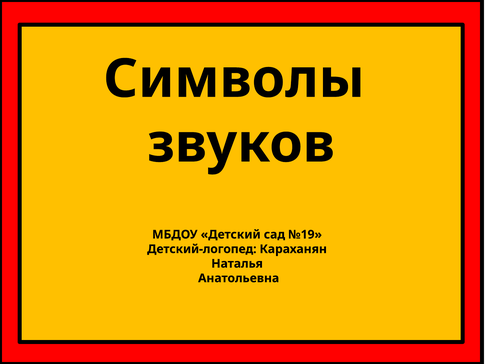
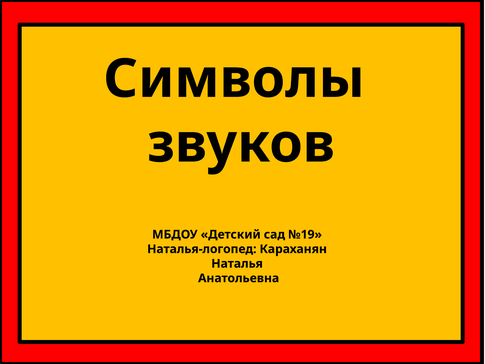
Детский-логопед: Детский-логопед -> Наталья-логопед (202, 249)
